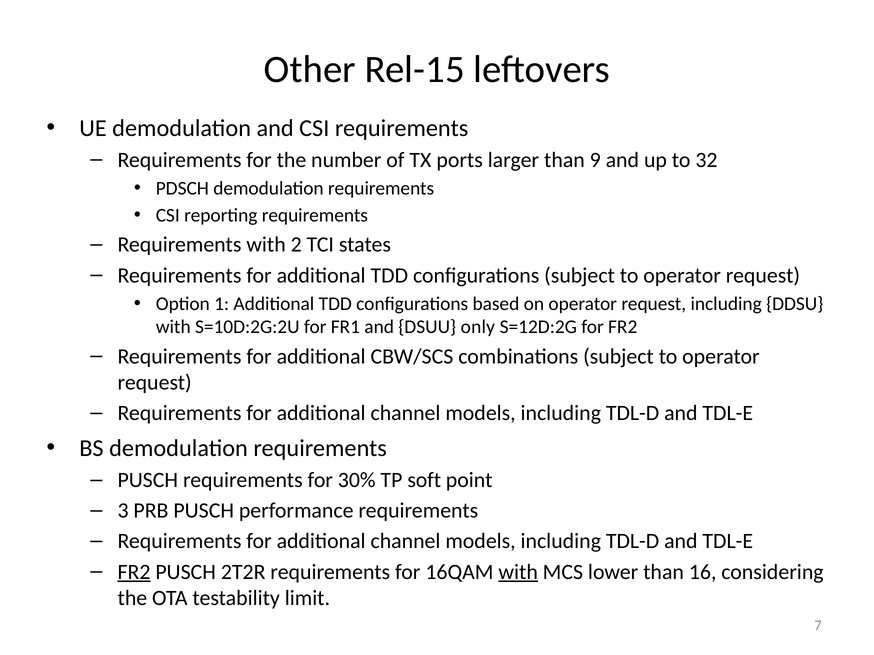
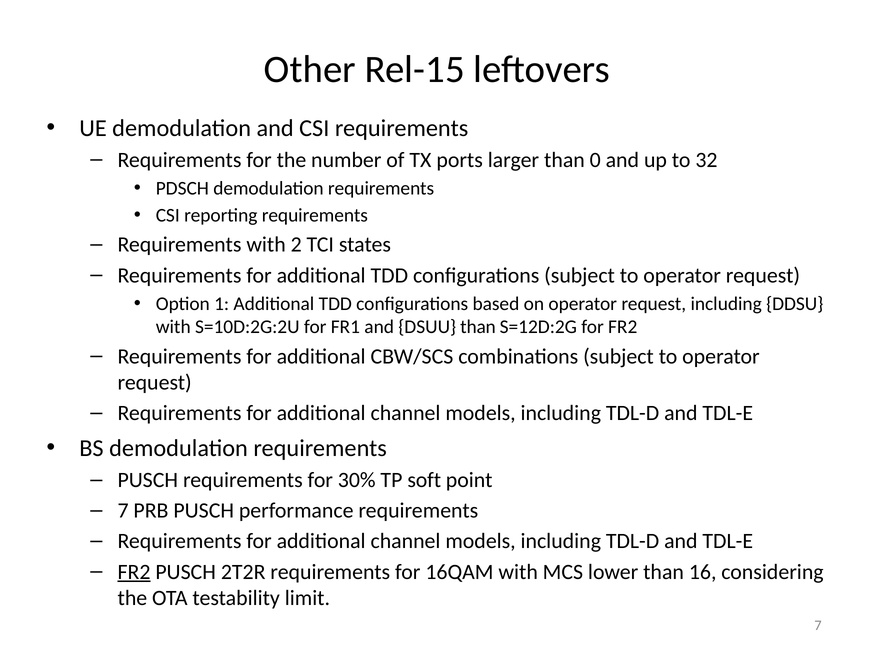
9: 9 -> 0 (595, 160)
DSUU only: only -> than (478, 327)
3: 3 -> 7 (123, 511)
with underline: present -> none (518, 572)
